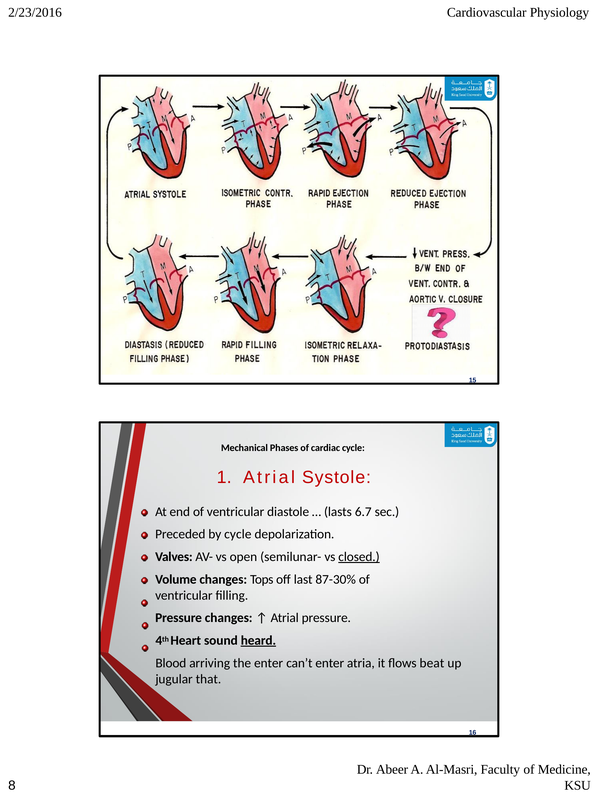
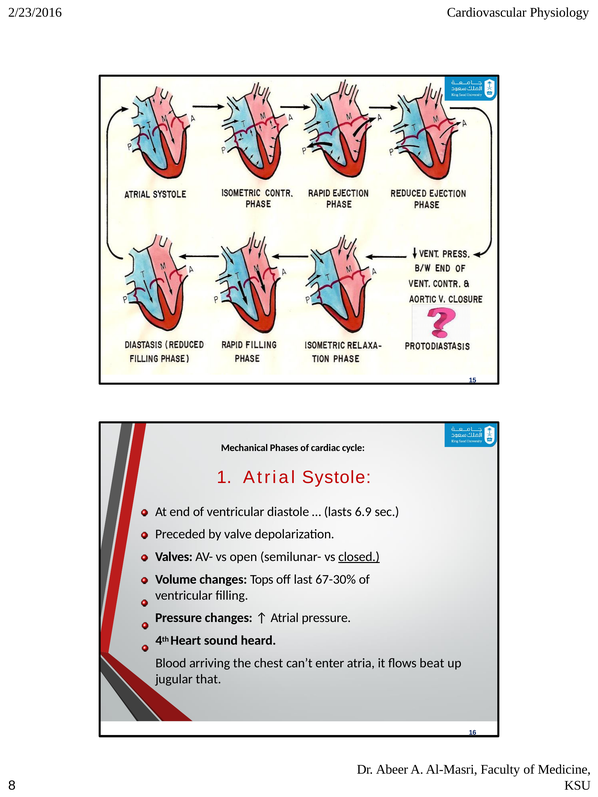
6.7: 6.7 -> 6.9 (363, 512)
by cycle: cycle -> valve (238, 534)
87-30%: 87-30% -> 67-30% (336, 580)
heard underline: present -> none (258, 641)
the enter: enter -> chest (269, 663)
